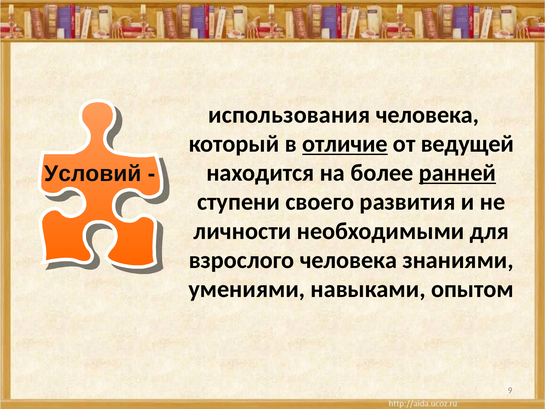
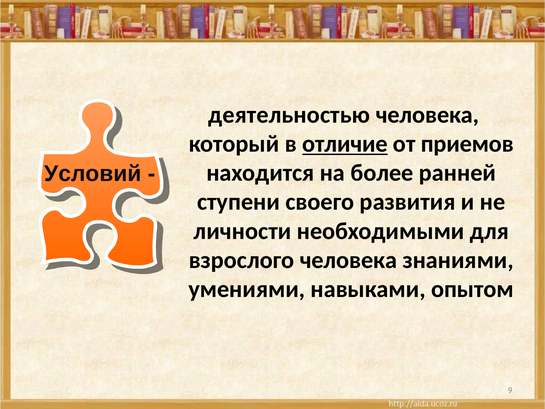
использования: использования -> деятельностью (289, 115)
ведущей: ведущей -> приемов (467, 144)
ранней underline: present -> none (458, 173)
